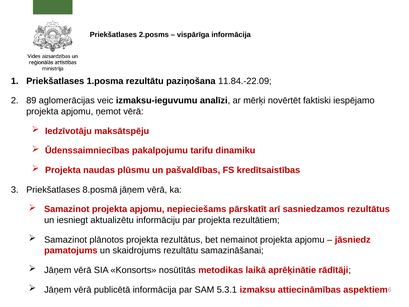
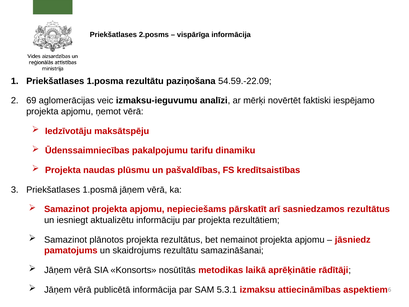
11.84.-22.09: 11.84.-22.09 -> 54.59.-22.09 (245, 81)
89: 89 -> 69 (31, 100)
8.posmā: 8.posmā -> 1.posmā (100, 190)
